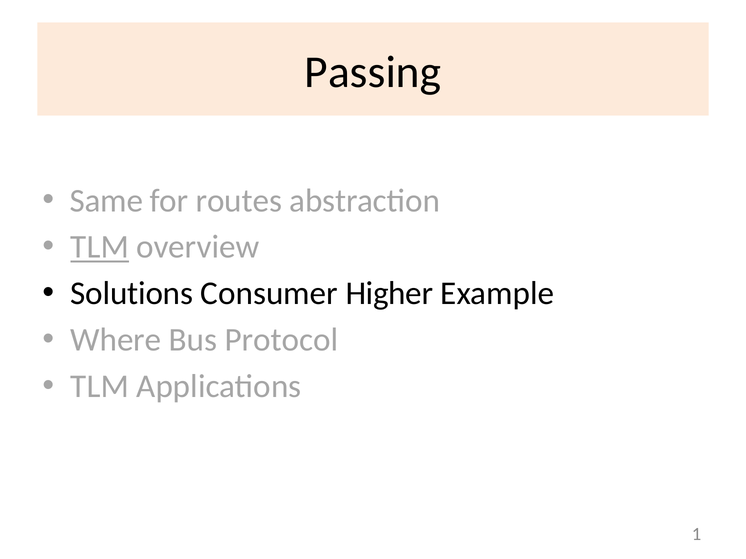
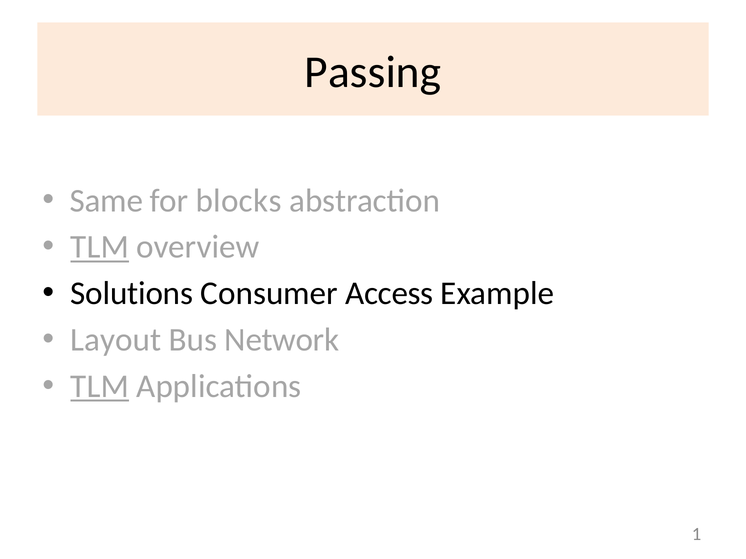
routes: routes -> blocks (239, 201)
Higher: Higher -> Access (389, 294)
Where: Where -> Layout (116, 340)
Protocol: Protocol -> Network (282, 340)
TLM underline: none -> present (100, 387)
